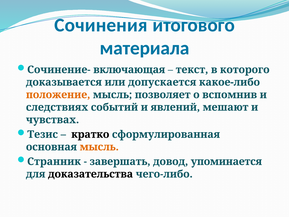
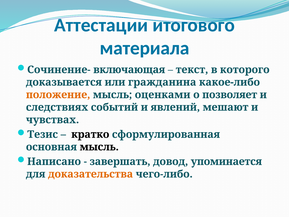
Сочинения: Сочинения -> Аттестации (101, 25)
допускается: допускается -> гражданина (162, 82)
позволяет: позволяет -> оценками (163, 95)
вспомнив: вспомнив -> позволяет (230, 95)
мысль colour: orange -> black (99, 147)
Странник: Странник -> Написано (54, 161)
доказательства colour: black -> orange (91, 174)
